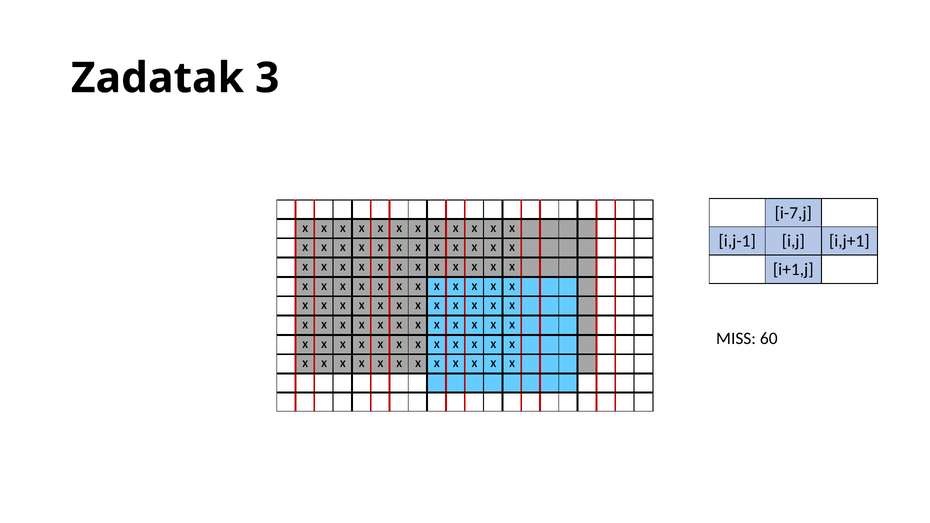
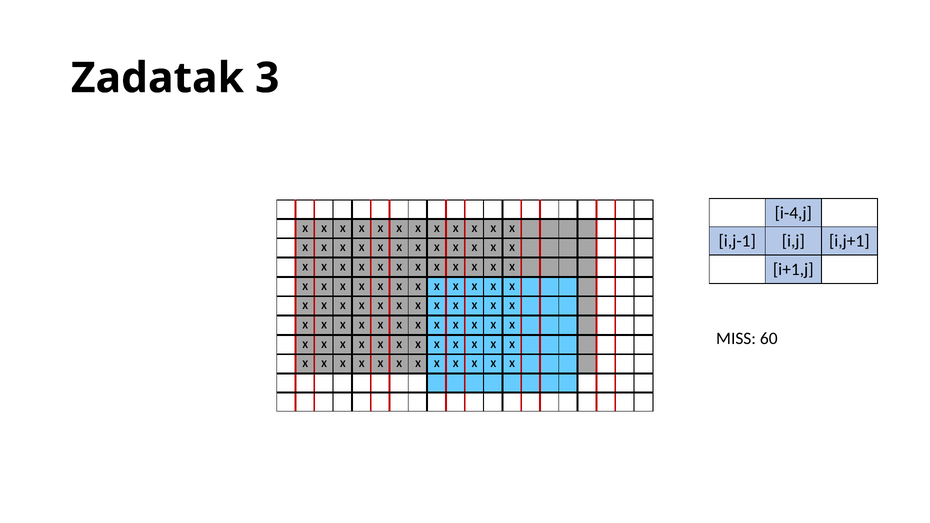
i-7,j: i-7,j -> i-4,j (793, 213)
